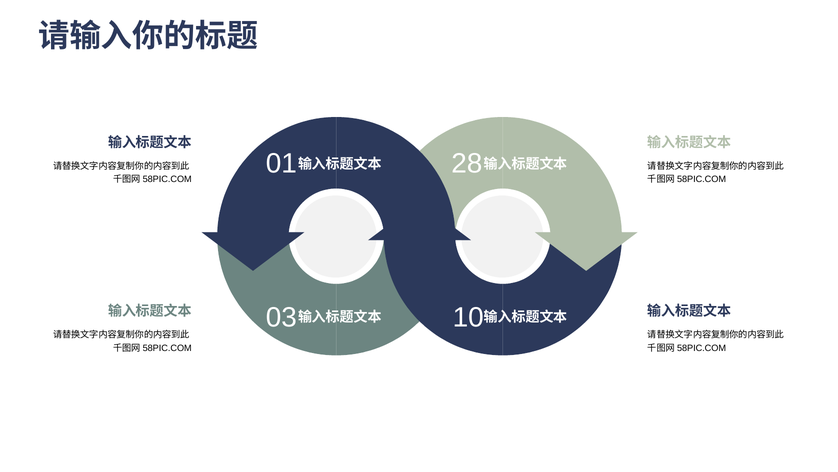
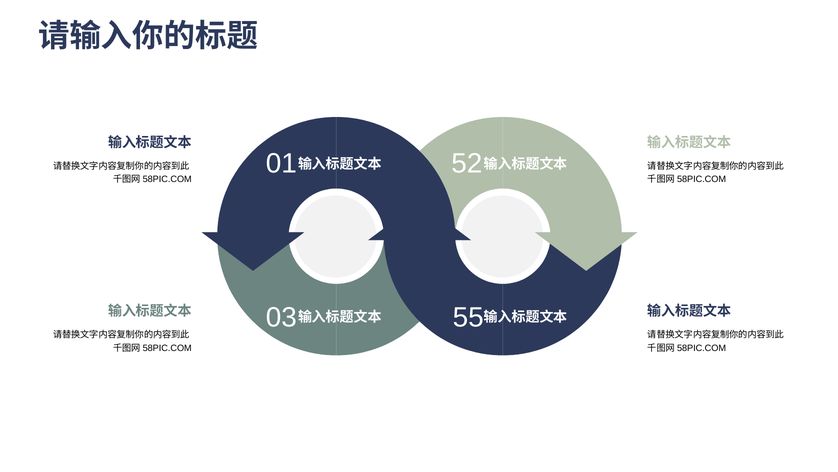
28: 28 -> 52 (467, 163)
10: 10 -> 55 (468, 317)
